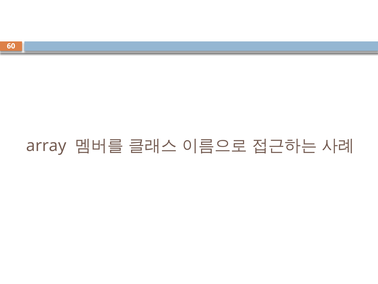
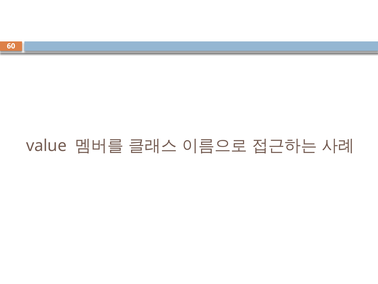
array: array -> value (46, 145)
